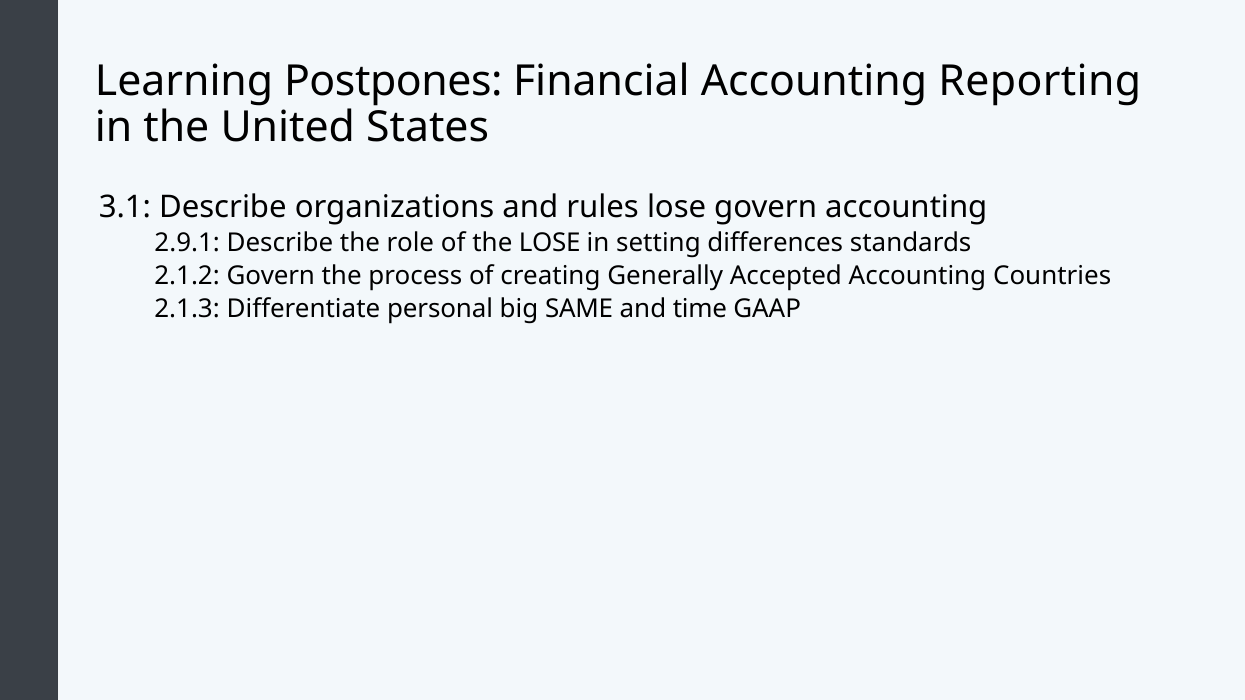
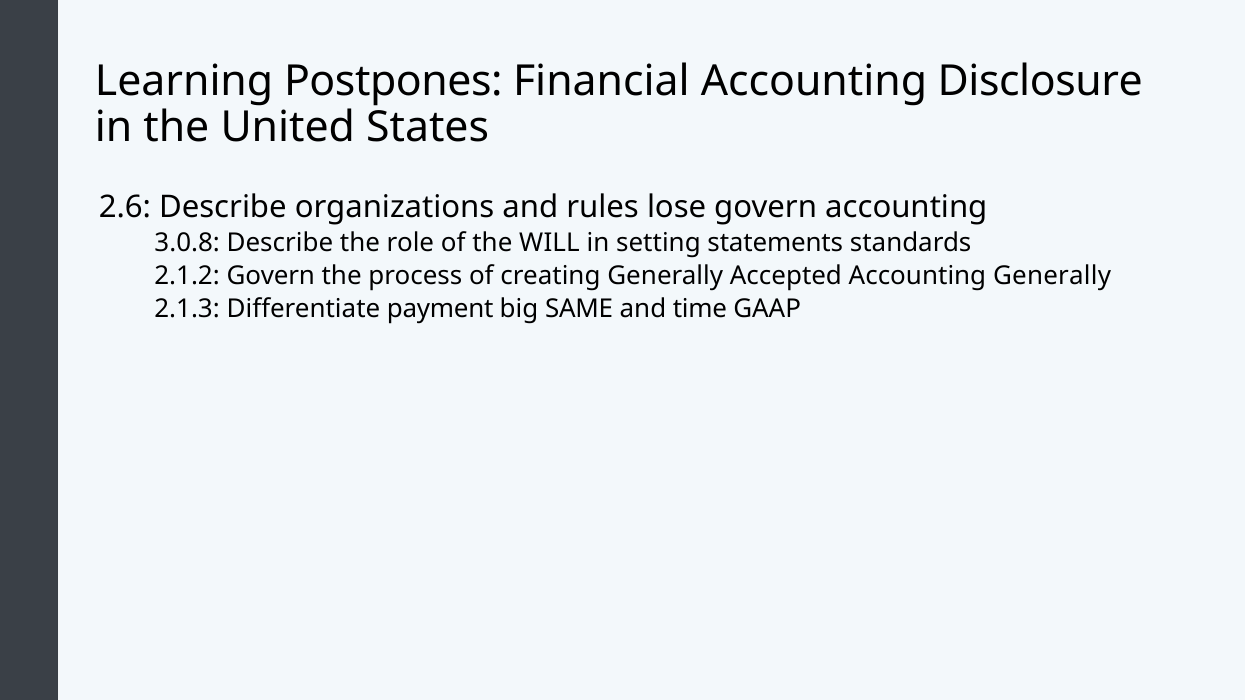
Reporting: Reporting -> Disclosure (1040, 82)
3.1: 3.1 -> 2.6 (125, 208)
2.9.1: 2.9.1 -> 3.0.8 (187, 243)
the LOSE: LOSE -> WILL (550, 243)
differences: differences -> statements (775, 243)
Accounting Countries: Countries -> Generally (1052, 276)
personal: personal -> payment (440, 309)
